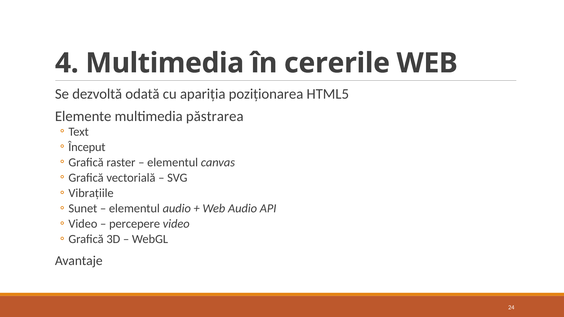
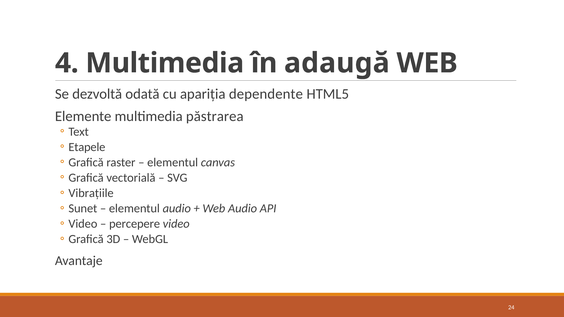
cererile: cererile -> adaugă (337, 63)
poziționarea: poziționarea -> dependente (266, 94)
Început: Început -> Etapele (87, 147)
